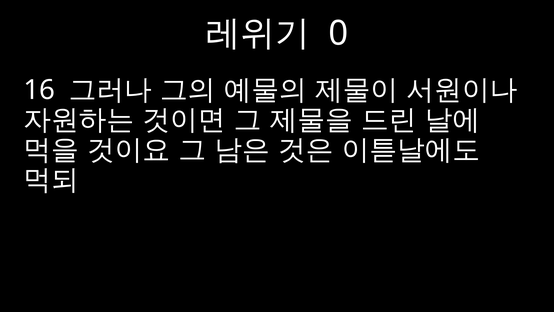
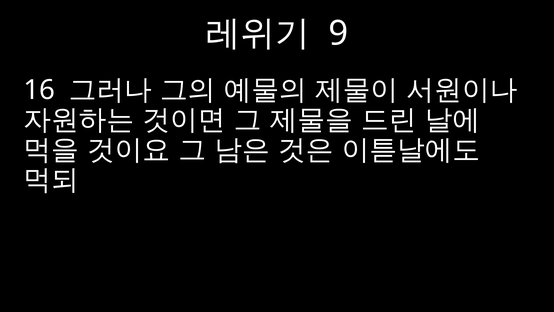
0: 0 -> 9 (338, 33)
